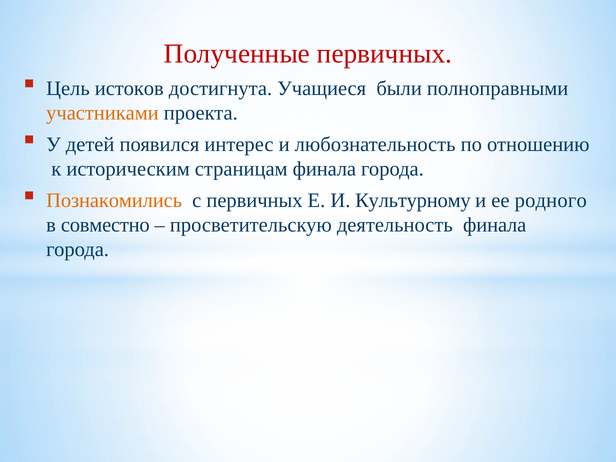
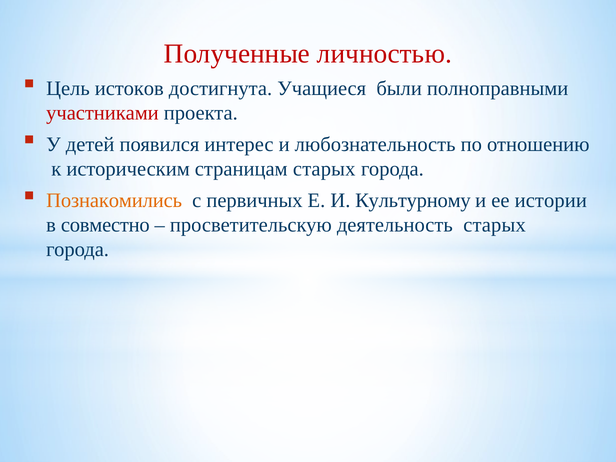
Полученные первичных: первичных -> личностью (384, 54)
участниками colour: orange -> red (102, 113)
страницам финала: финала -> старых (324, 169)
родного: родного -> истории (551, 200)
деятельность финала: финала -> старых (495, 225)
